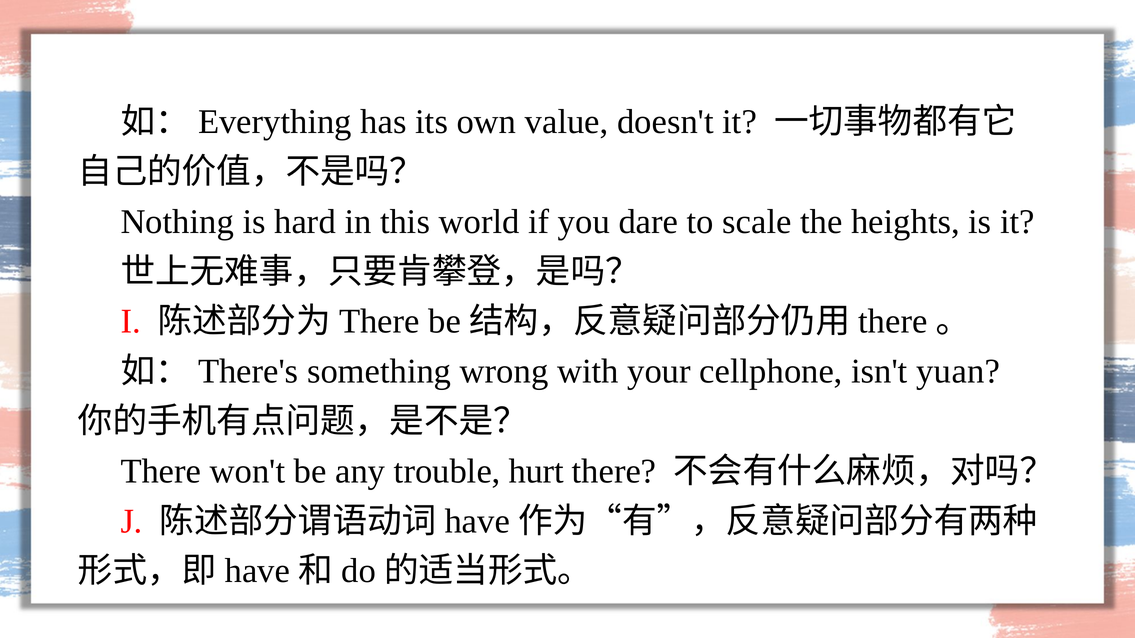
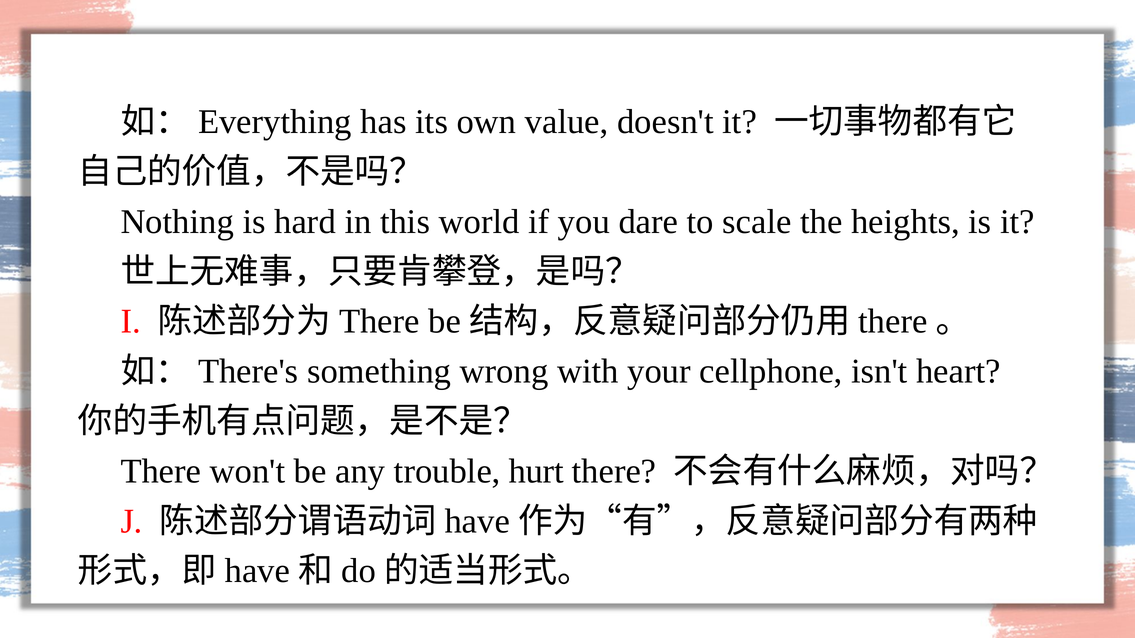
yuan: yuan -> heart (958, 372)
